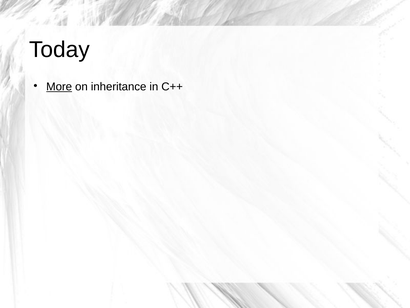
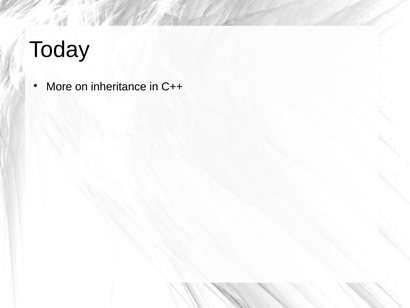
More underline: present -> none (59, 87)
